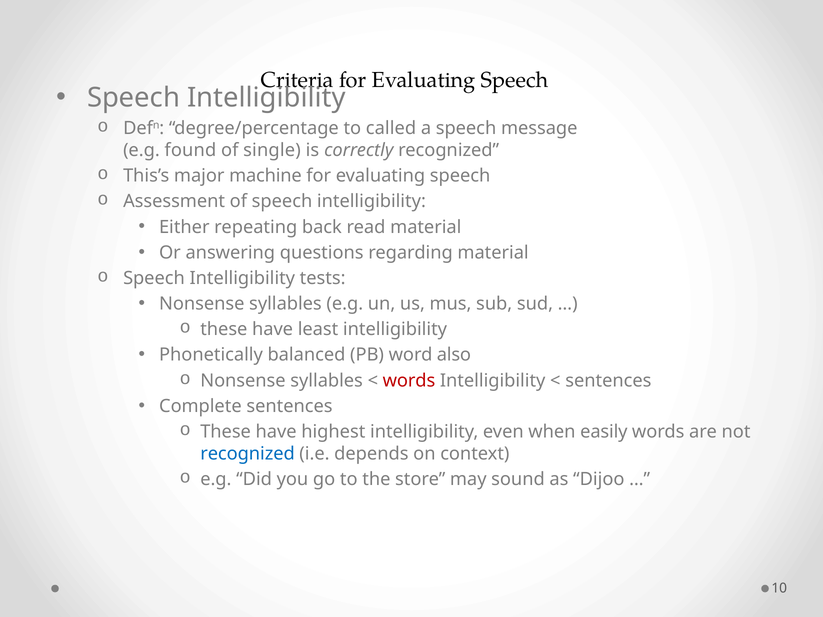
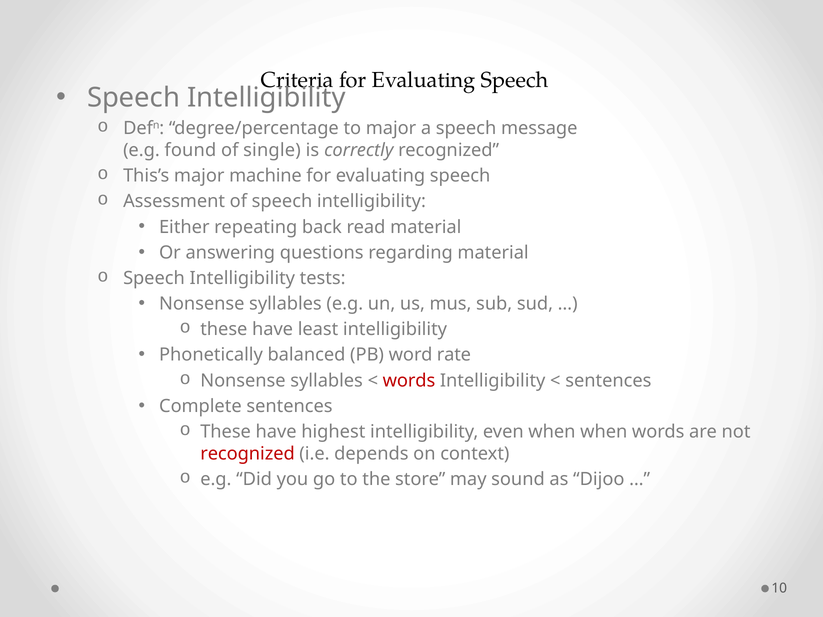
to called: called -> major (391, 128)
also: also -> rate (454, 355)
when easily: easily -> when (604, 432)
recognized colour: blue -> red (248, 454)
